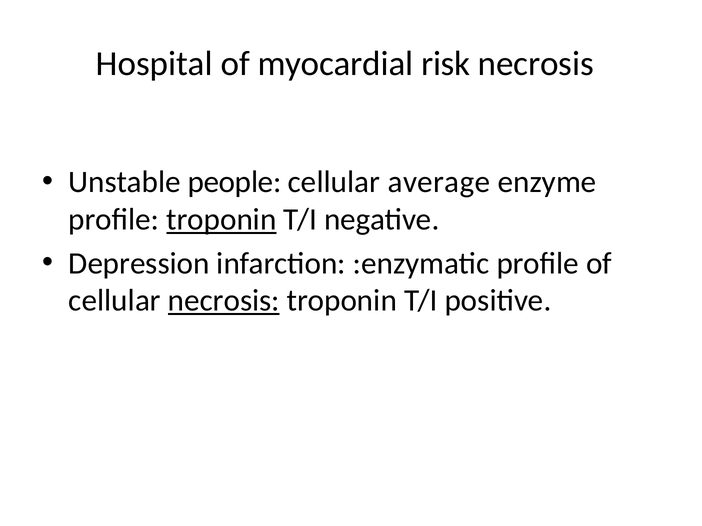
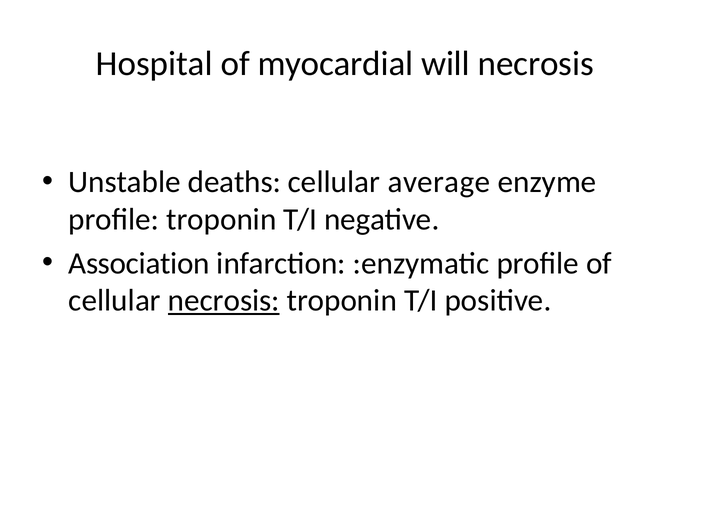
risk: risk -> will (446, 64)
people: people -> deaths (234, 182)
troponin underline: present -> none (221, 220)
Depression: Depression -> Association (139, 264)
